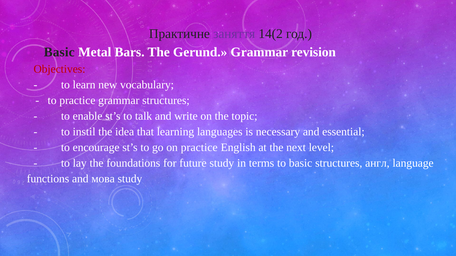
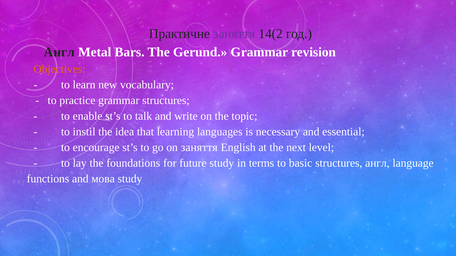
Basic: Basic -> Англ (59, 52)
Objectives colour: red -> orange (59, 69)
on practice: practice -> заняття (199, 148)
